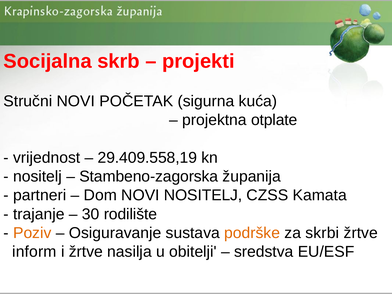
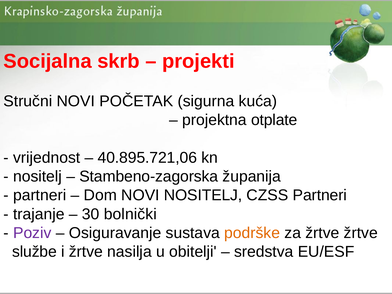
29.409.558,19: 29.409.558,19 -> 40.895.721,06 (147, 158)
CZSS Kamata: Kamata -> Partneri (320, 195)
rodilište: rodilište -> bolnički (130, 214)
Poziv colour: orange -> purple (32, 233)
za skrbi: skrbi -> žrtve (322, 233)
inform: inform -> službe (34, 252)
